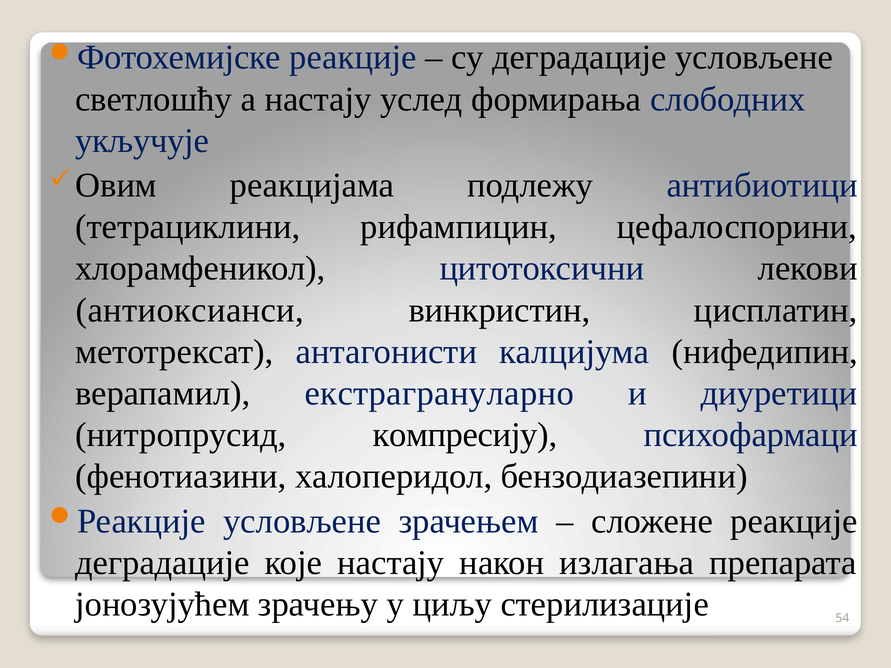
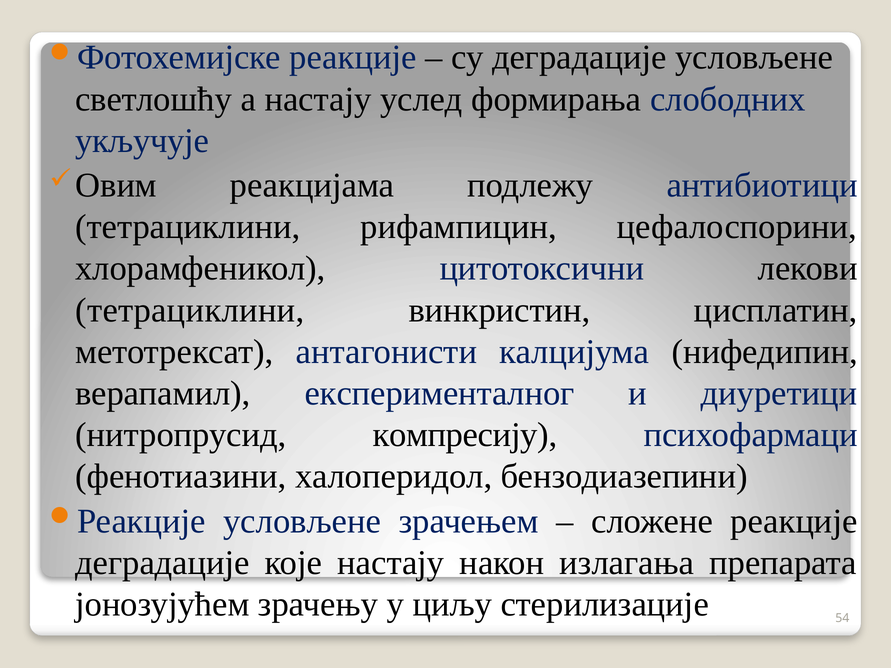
антиоксианси: антиоксианси -> тетрациклини (190, 310)
екстрагрануларно: екстрагрануларно -> експерименталног (440, 393)
